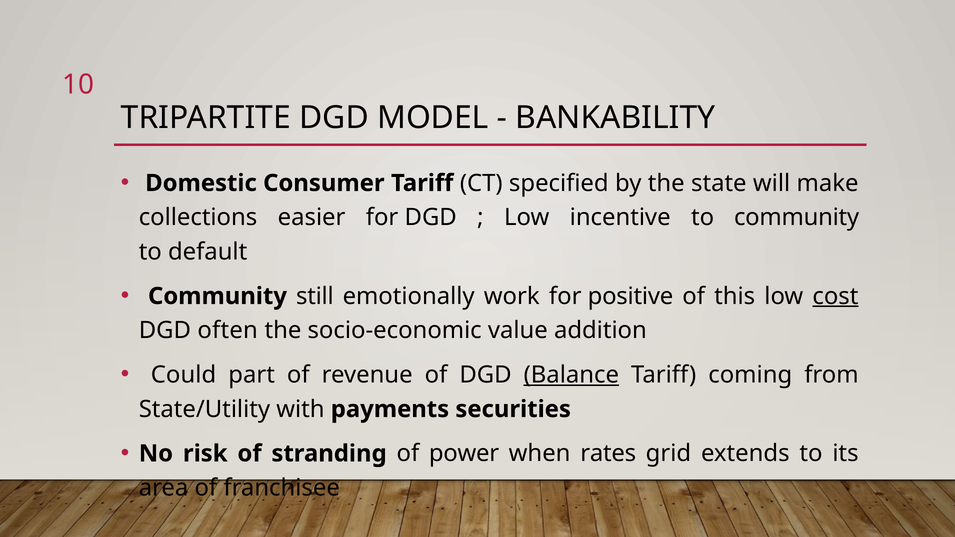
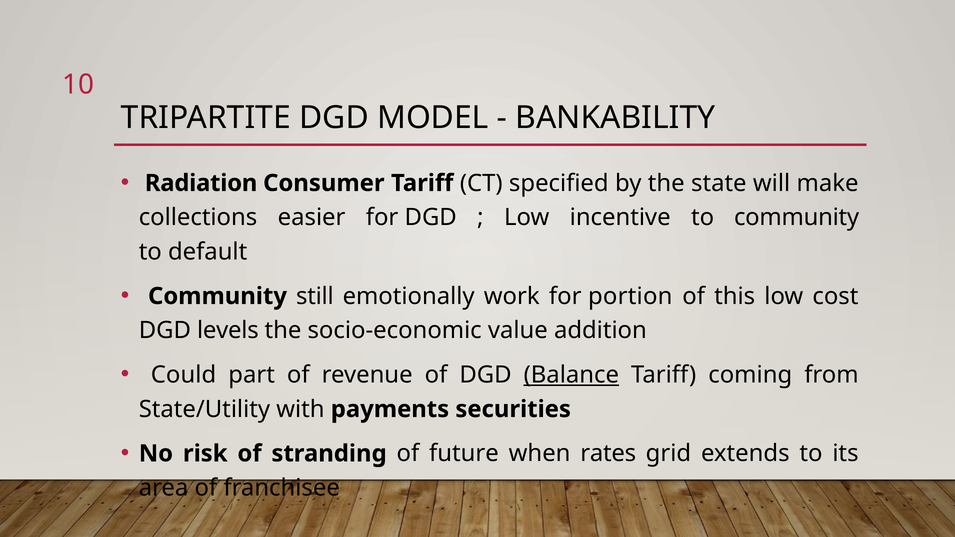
Domestic: Domestic -> Radiation (201, 183)
positive: positive -> portion (630, 296)
cost underline: present -> none (835, 296)
often: often -> levels (228, 331)
power: power -> future (464, 454)
